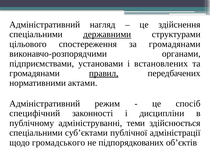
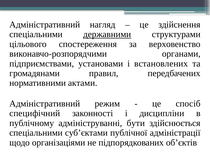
за громадянами: громадянами -> верховенство (175, 44)
правил underline: present -> none (104, 74)
теми: теми -> бути (136, 123)
громадського: громадського -> організаціями (59, 143)
